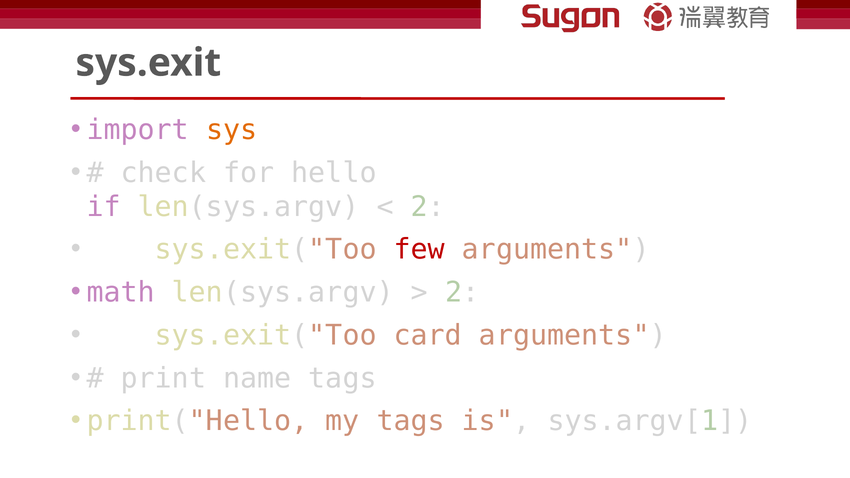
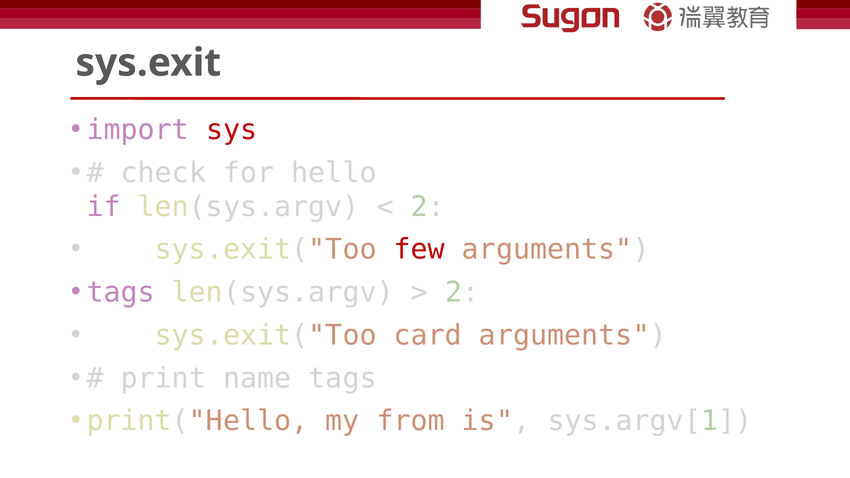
sys colour: orange -> red (232, 130)
math: math -> tags (121, 293)
my tags: tags -> from (411, 421)
